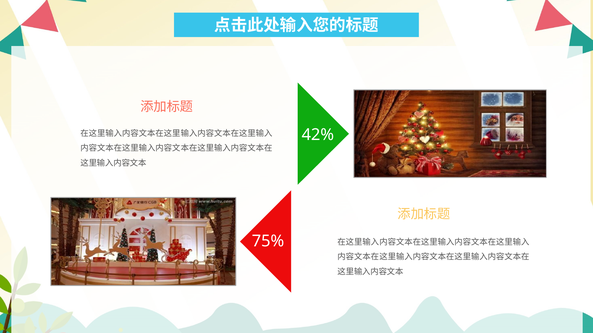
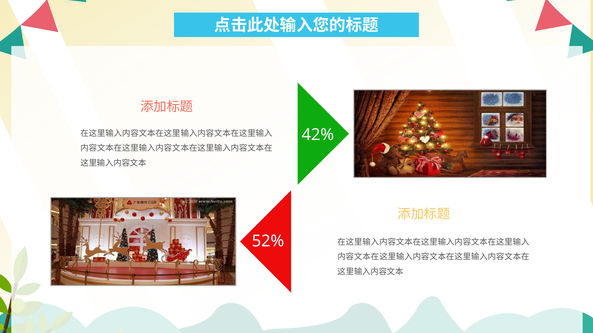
75%: 75% -> 52% (268, 242)
